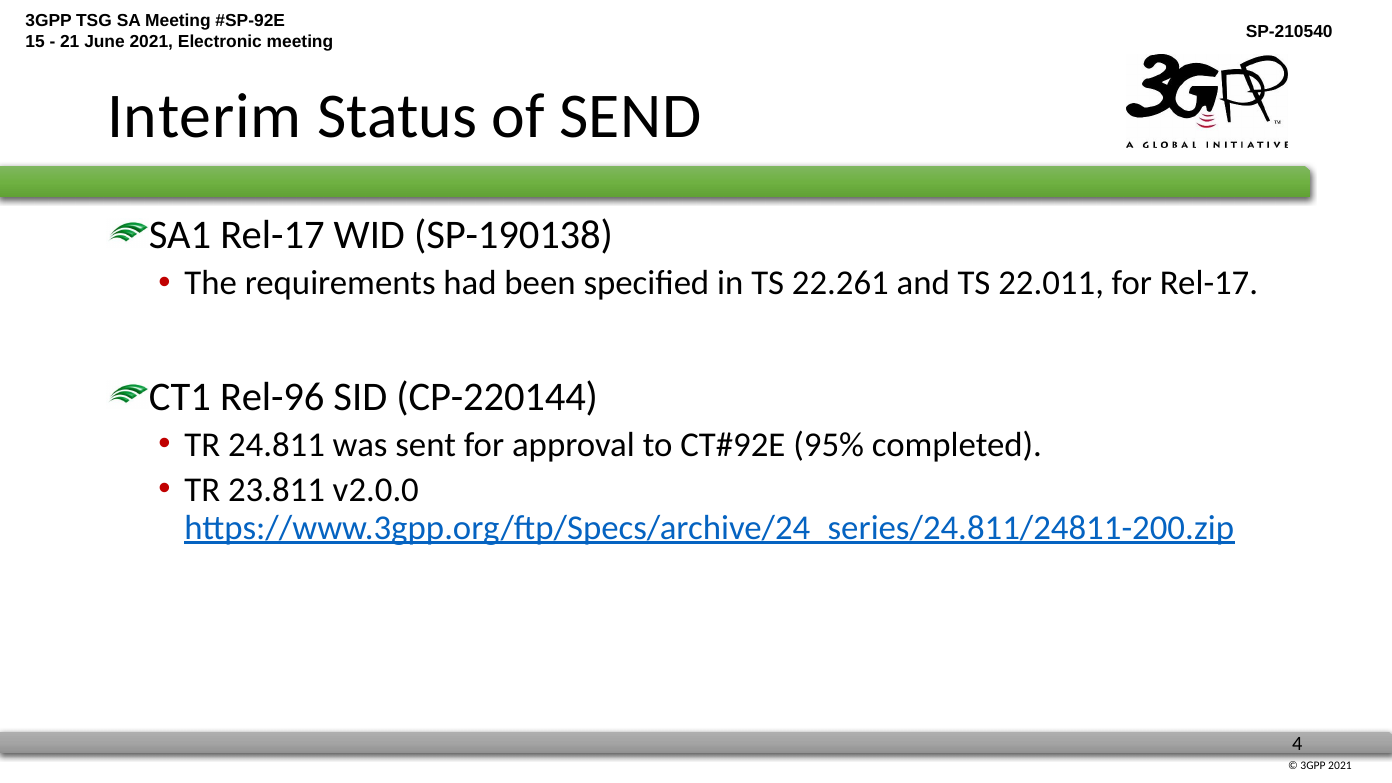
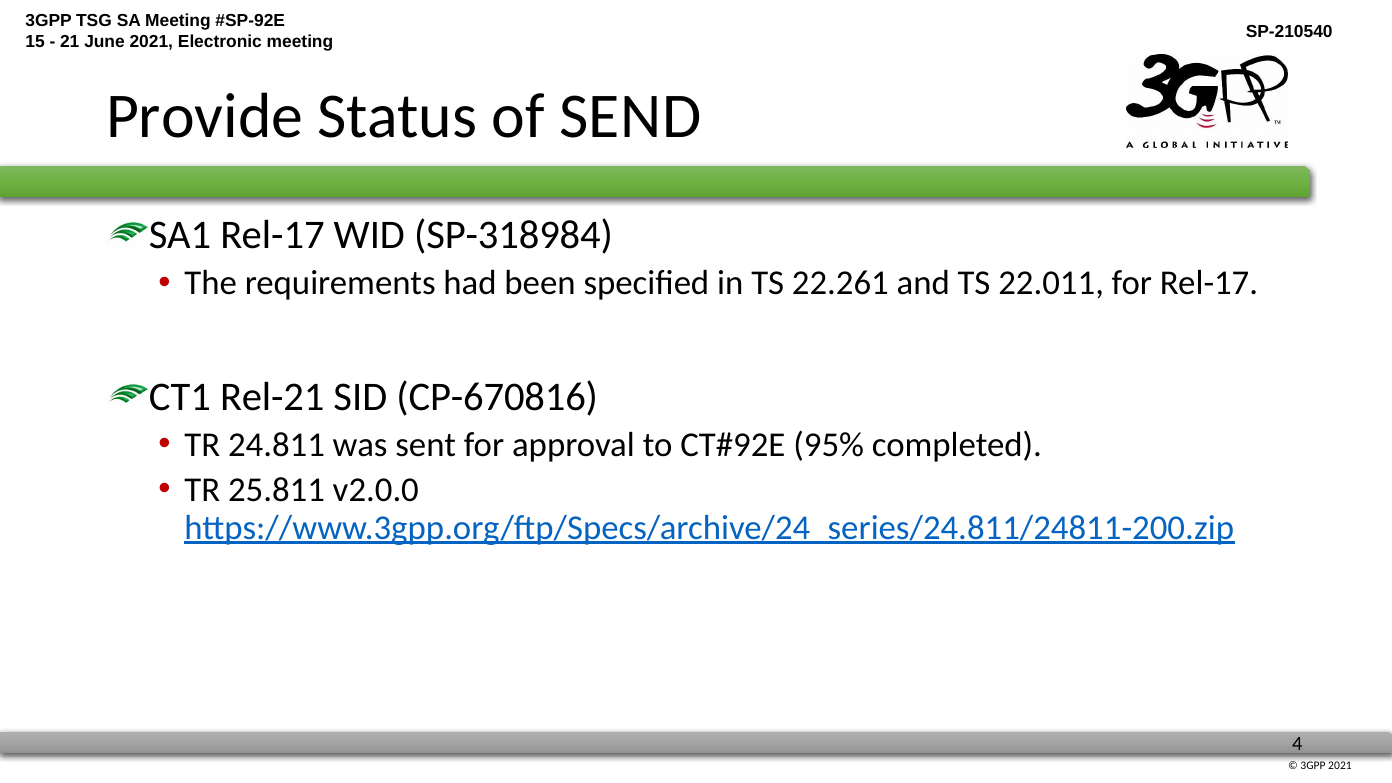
Interim: Interim -> Provide (205, 117)
SP-190138: SP-190138 -> SP-318984 (513, 235)
Rel-96: Rel-96 -> Rel-21 (272, 397)
CP-220144: CP-220144 -> CP-670816 (497, 397)
23.811: 23.811 -> 25.811 (277, 490)
